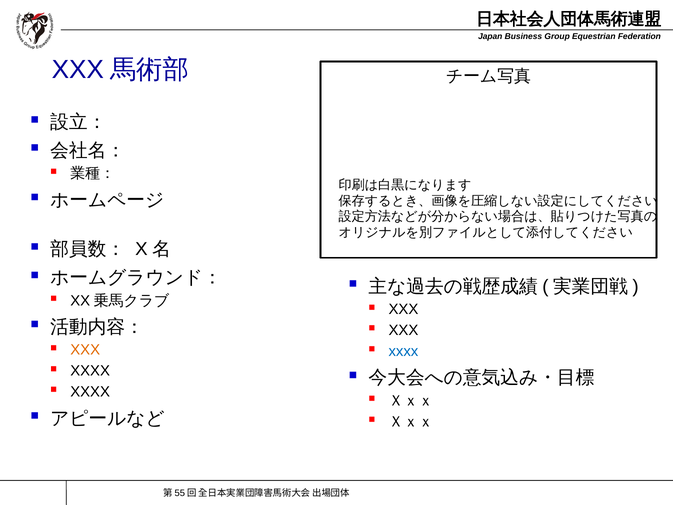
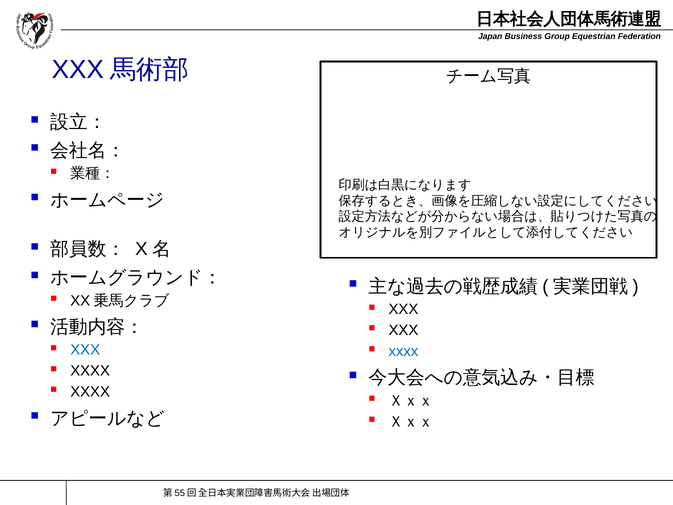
XXX colour: orange -> blue (85, 350)
